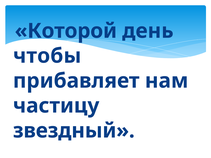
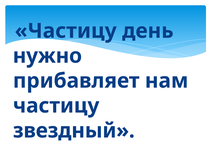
Которой: Которой -> Частицу (66, 31)
чтобы: чтобы -> нужно (47, 56)
